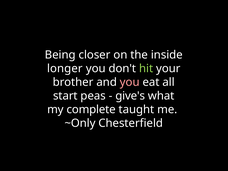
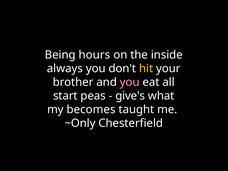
closer: closer -> hours (94, 55)
longer: longer -> always (65, 68)
hit colour: light green -> yellow (146, 68)
complete: complete -> becomes (91, 109)
